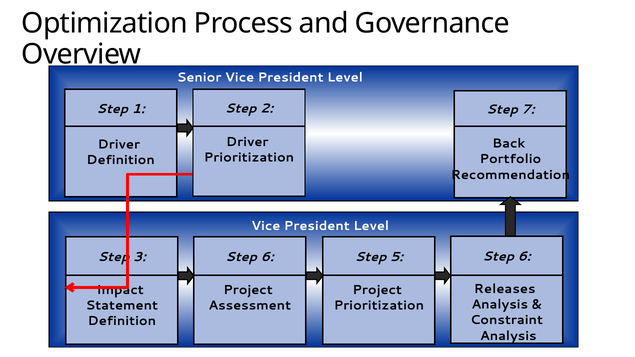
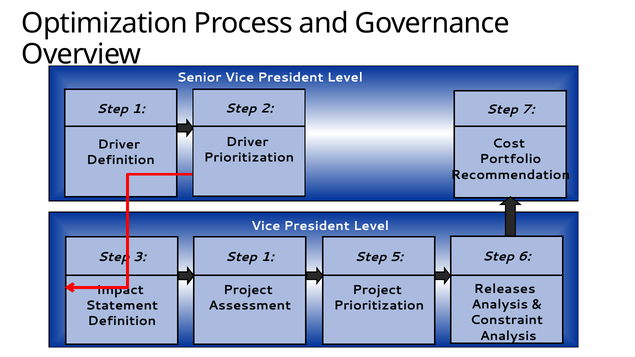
Back: Back -> Cost (509, 144)
6: 6 -> 1 (267, 257)
